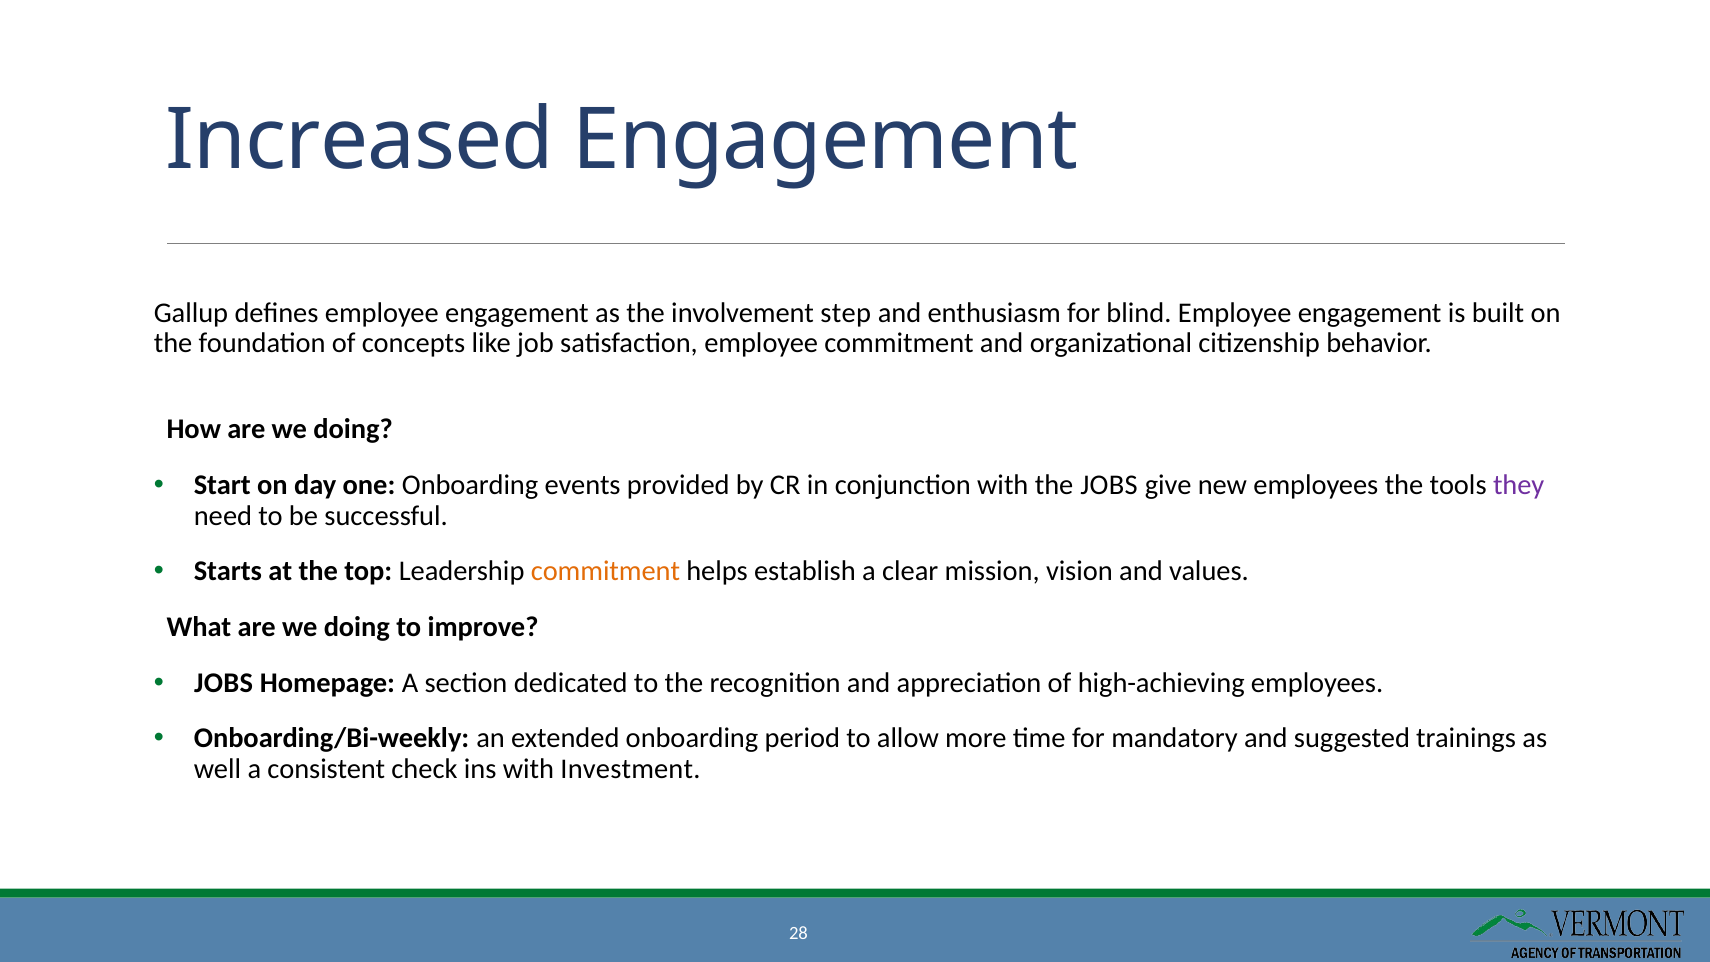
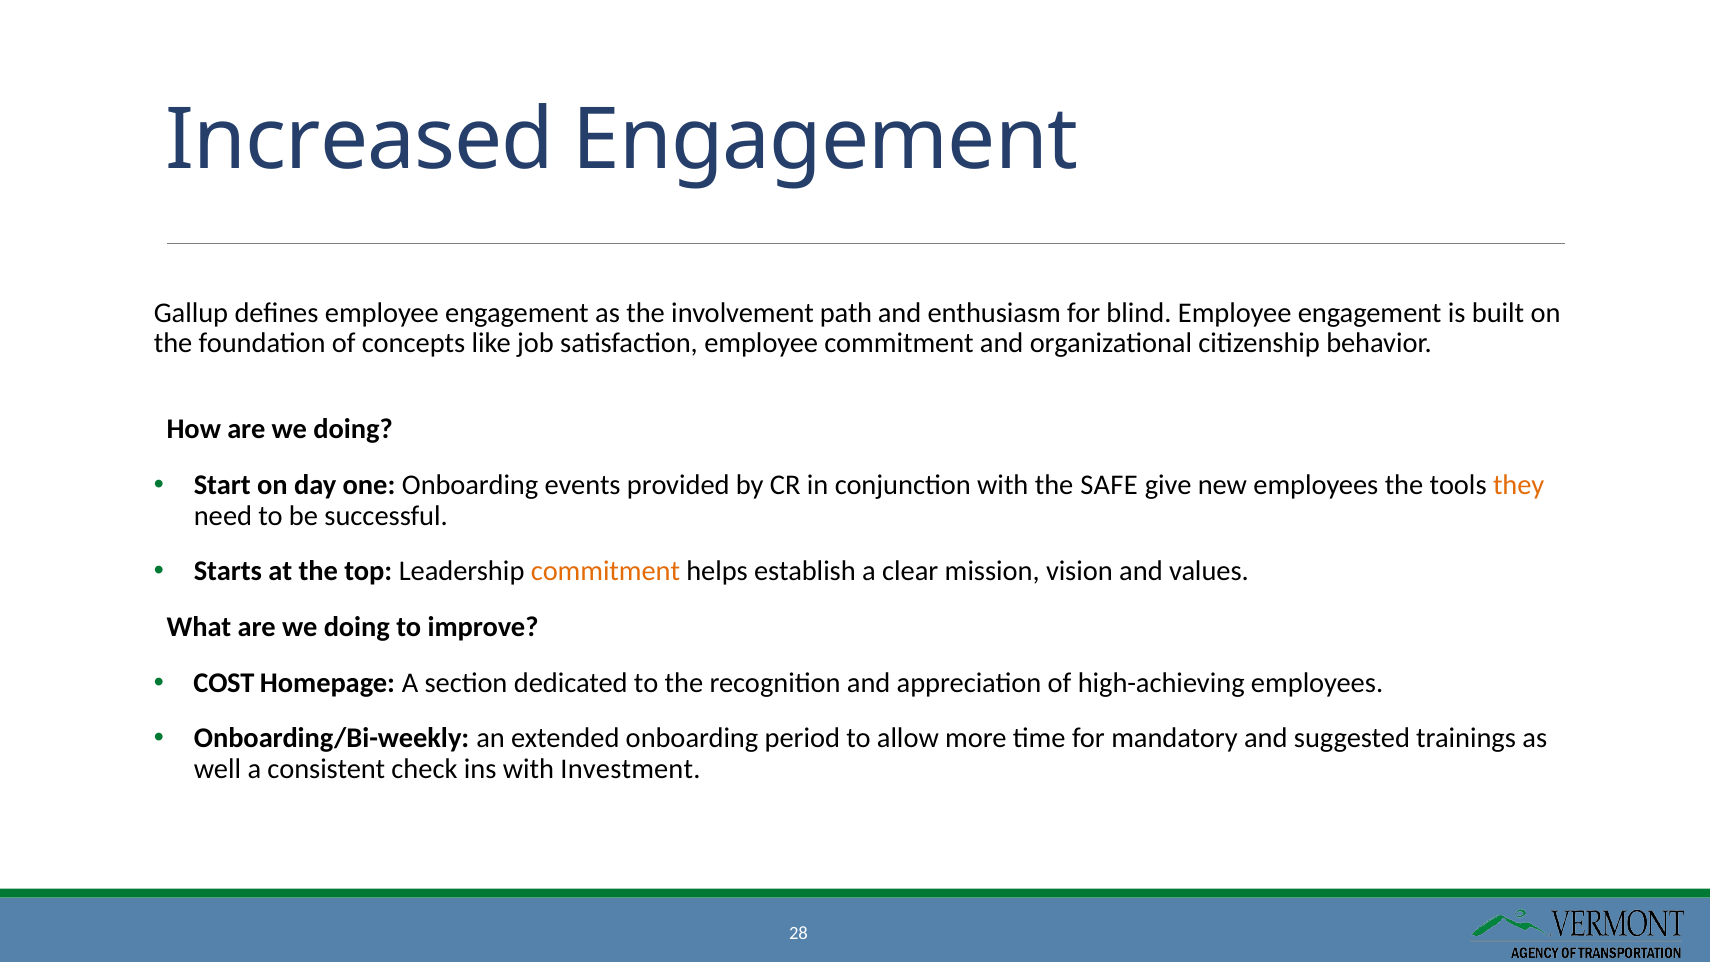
step: step -> path (846, 313)
the JOBS: JOBS -> SAFE (1109, 485)
they colour: purple -> orange (1519, 485)
JOBS: JOBS -> COST (224, 683)
